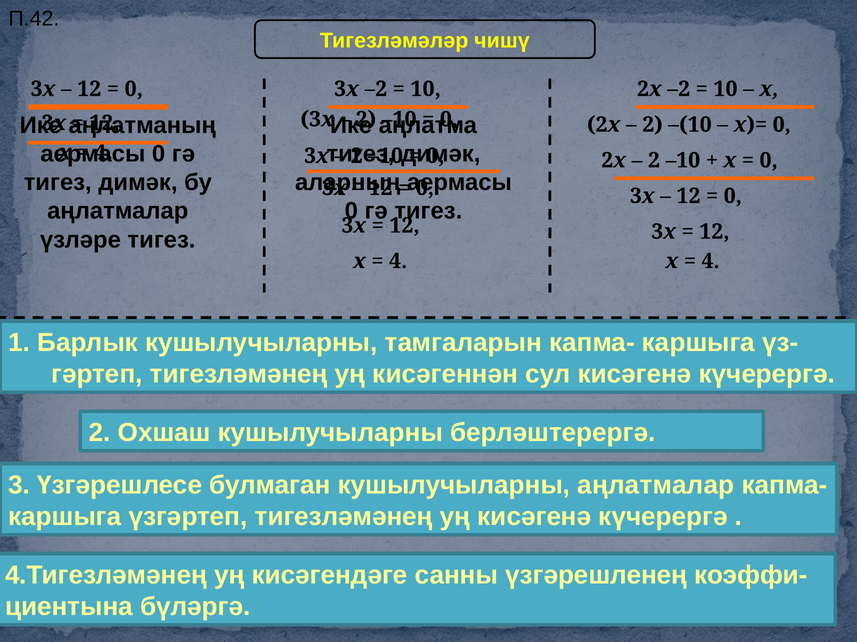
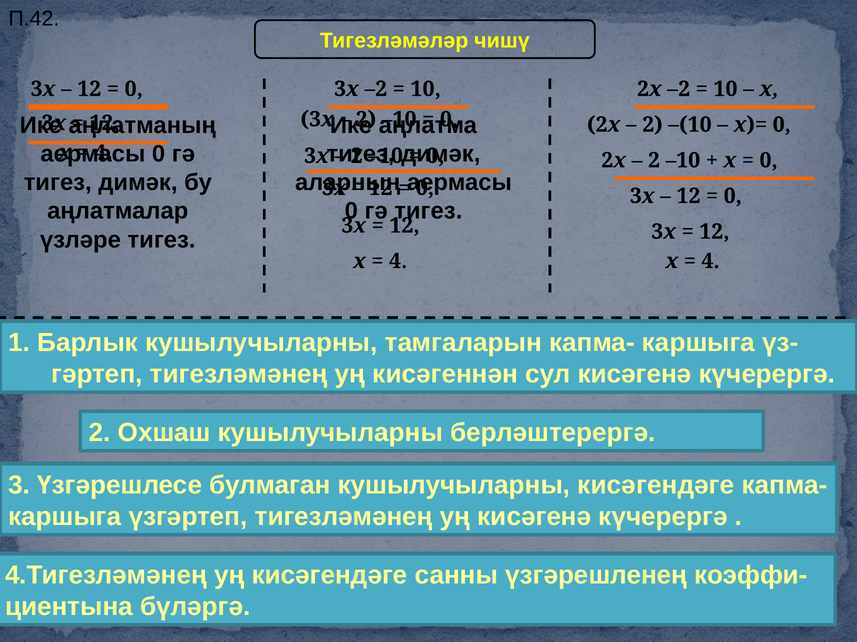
кушылучыларны аңлатмалар: аңлатмалар -> кисәгендәге (656, 486)
